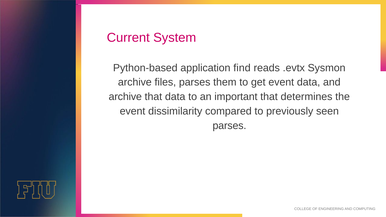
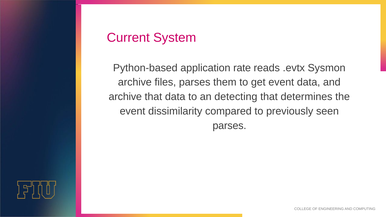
find: find -> rate (242, 68)
important: important -> detecting (236, 97)
